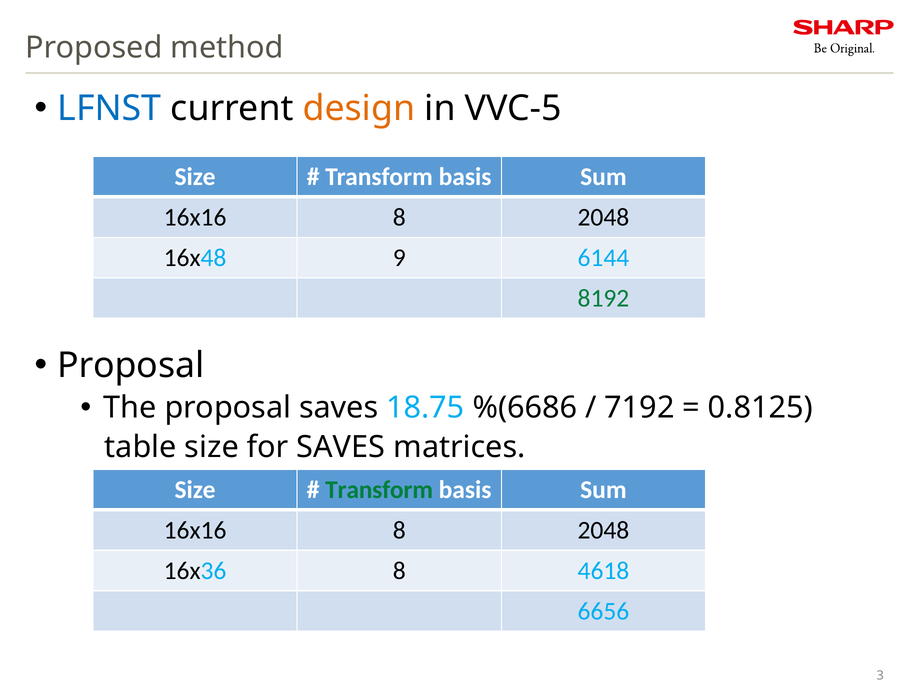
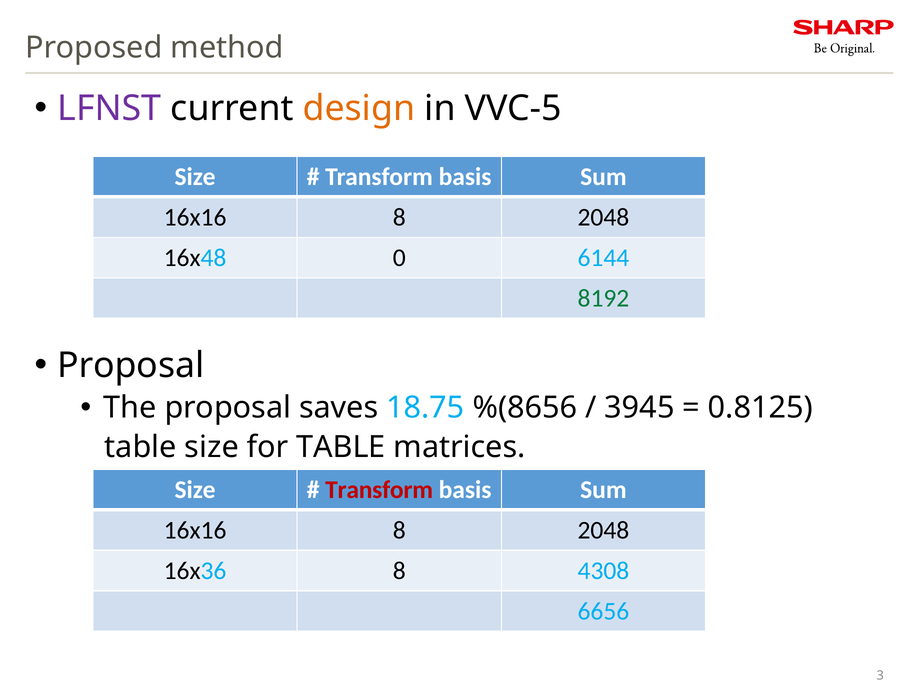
LFNST colour: blue -> purple (109, 109)
9: 9 -> 0 (399, 258)
%(6686: %(6686 -> %(8656 (525, 408)
7192: 7192 -> 3945 (640, 408)
for SAVES: SAVES -> TABLE (341, 447)
Transform colour: green -> red (379, 490)
4618: 4618 -> 4308 (603, 571)
